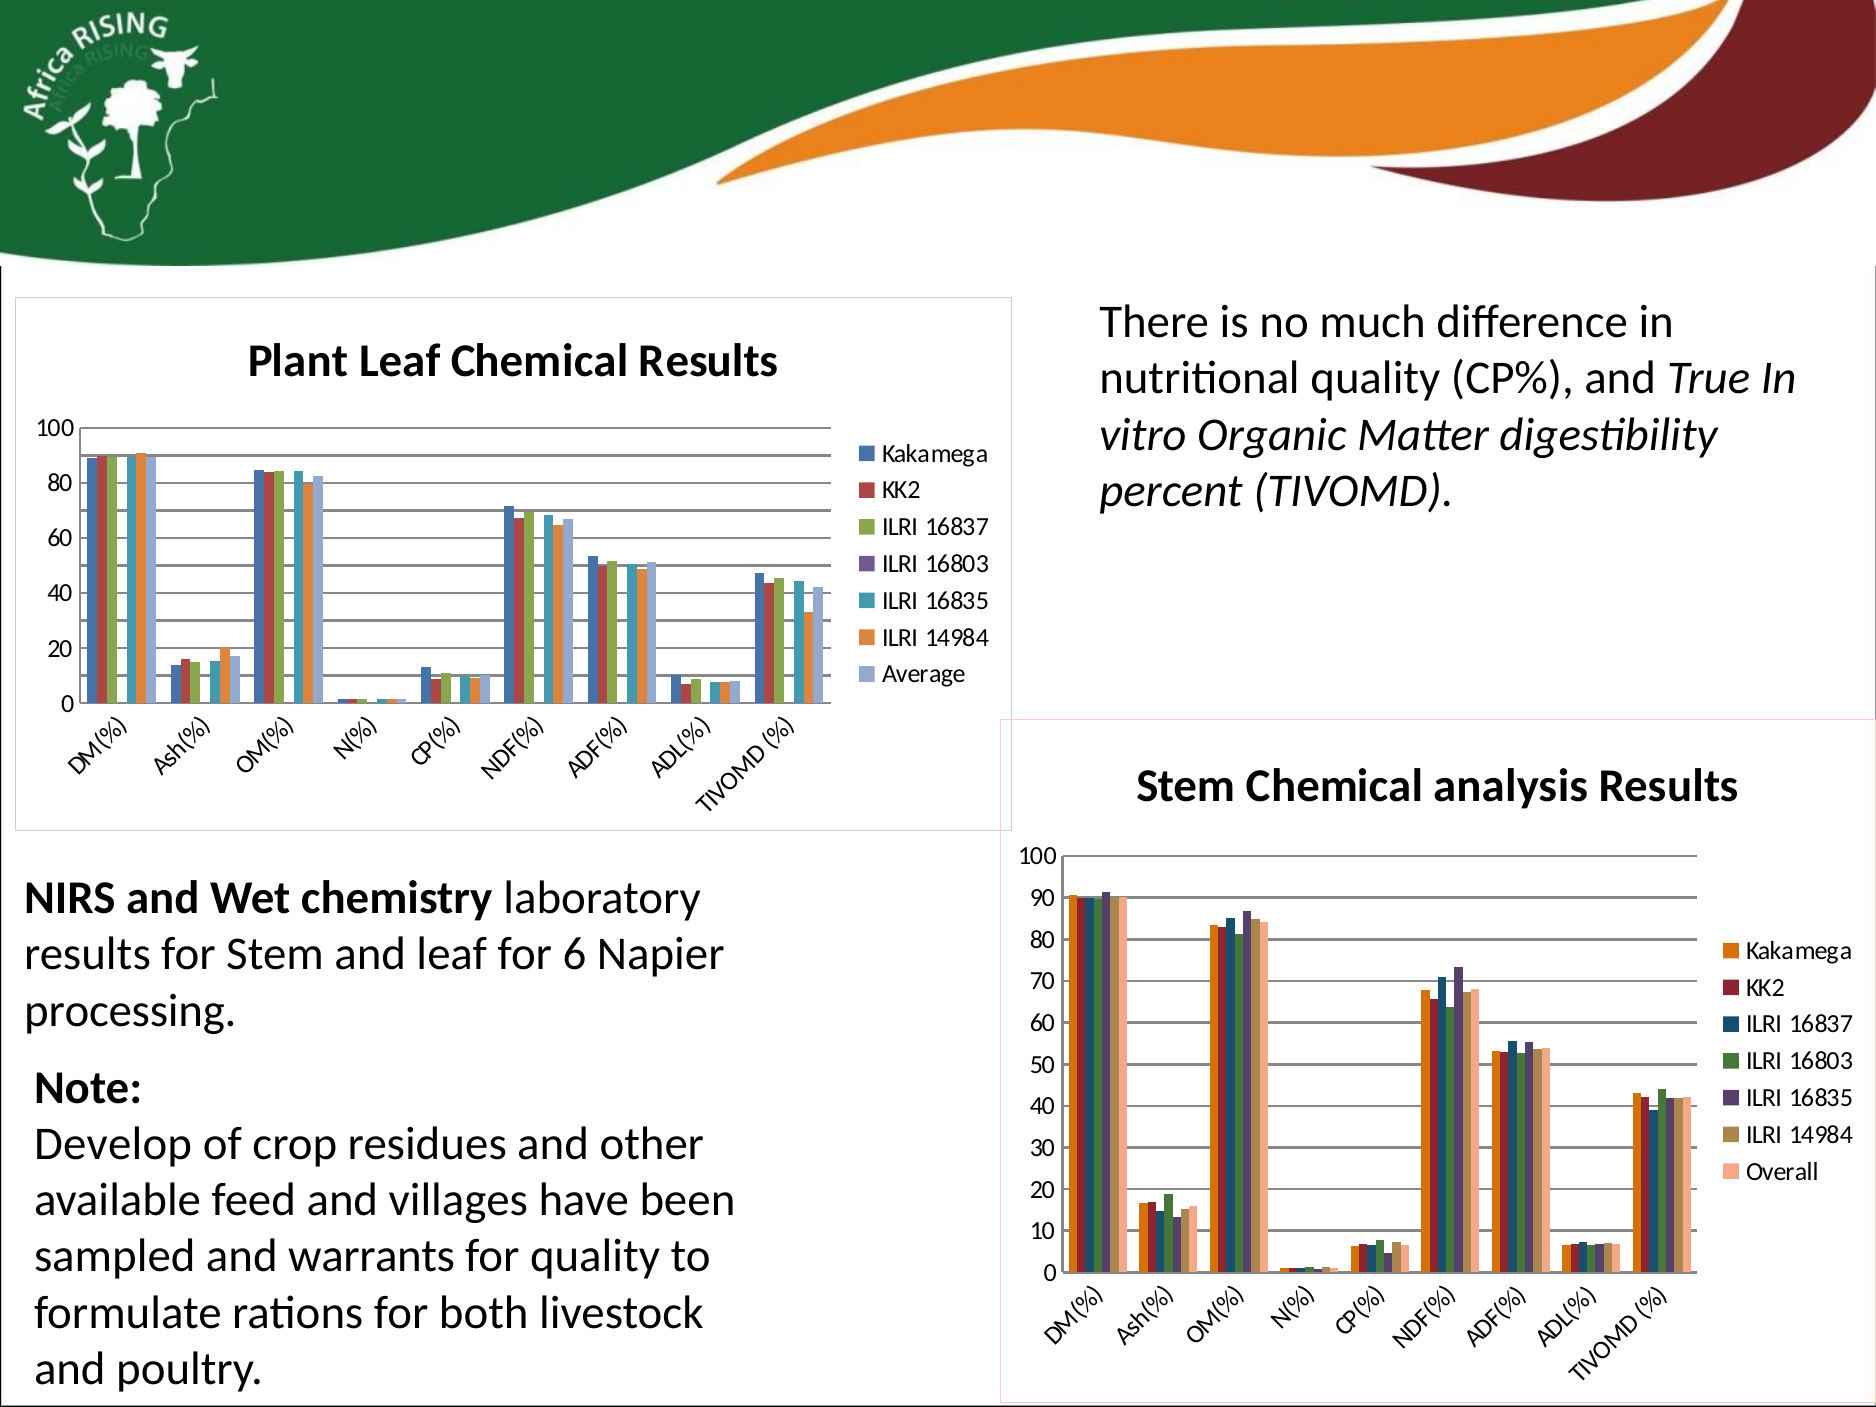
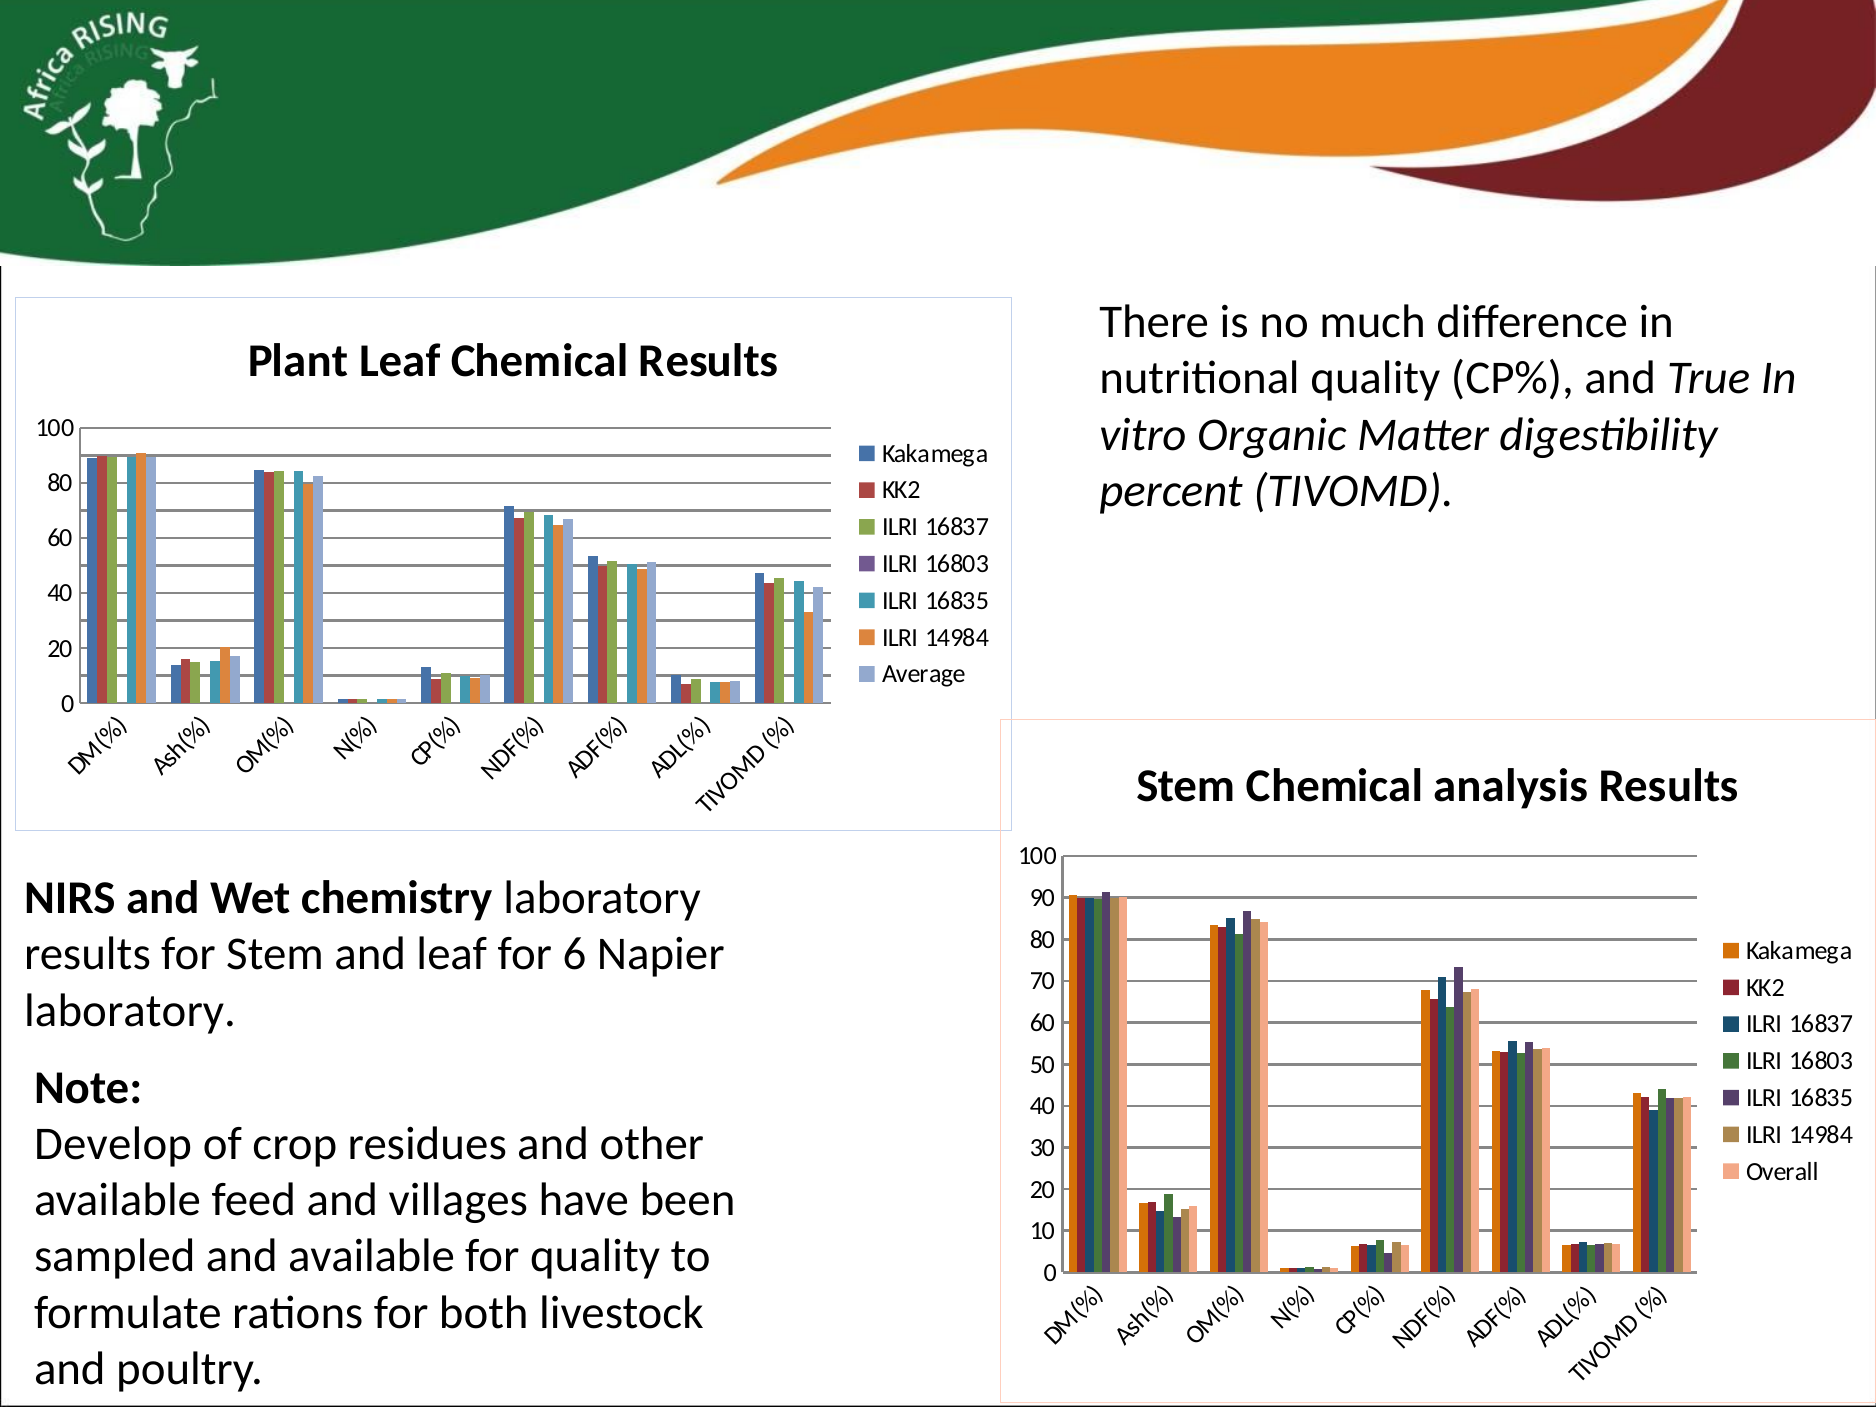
processing: processing -> laboratory (130, 1011)
and warrants: warrants -> available (372, 1257)
